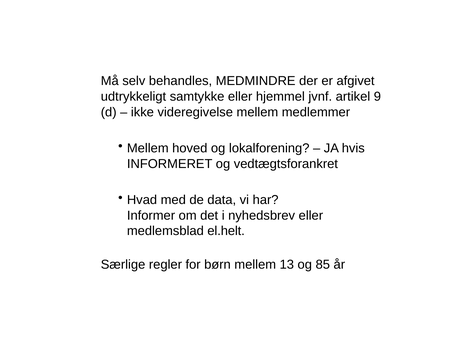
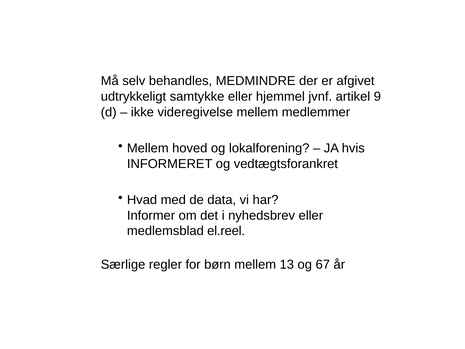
el.helt: el.helt -> el.reel (226, 231)
85: 85 -> 67 (323, 264)
